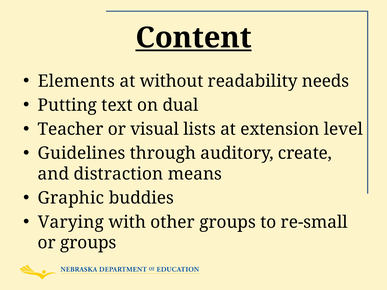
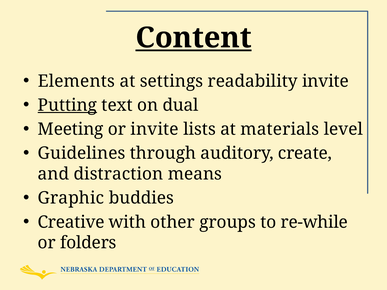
without: without -> settings (171, 81)
readability needs: needs -> invite (325, 81)
Putting underline: none -> present (67, 105)
Teacher: Teacher -> Meeting (71, 129)
or visual: visual -> invite (155, 129)
extension: extension -> materials (280, 129)
Varying: Varying -> Creative (71, 222)
re-small: re-small -> re-while (314, 222)
or groups: groups -> folders (88, 243)
